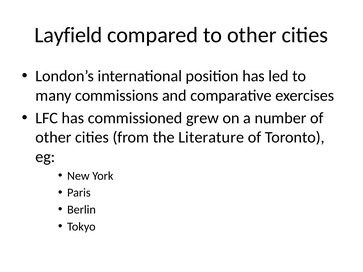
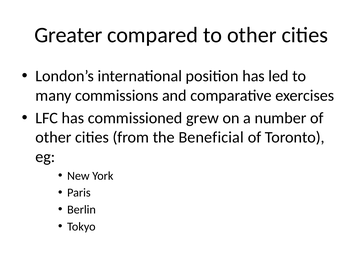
Layfield: Layfield -> Greater (68, 35)
Literature: Literature -> Beneficial (211, 138)
